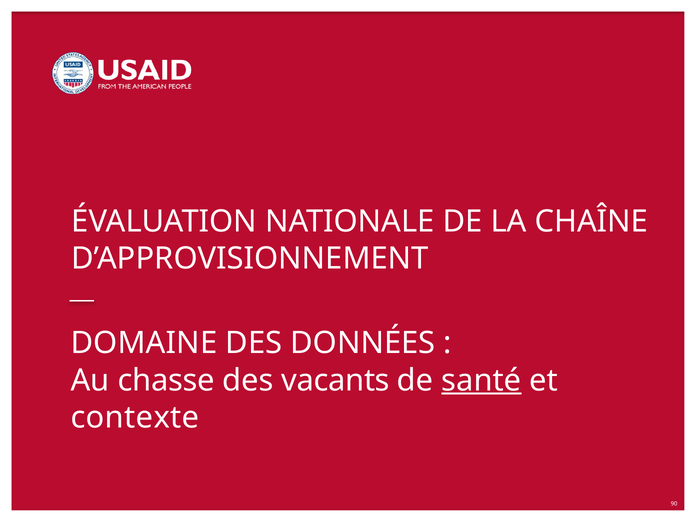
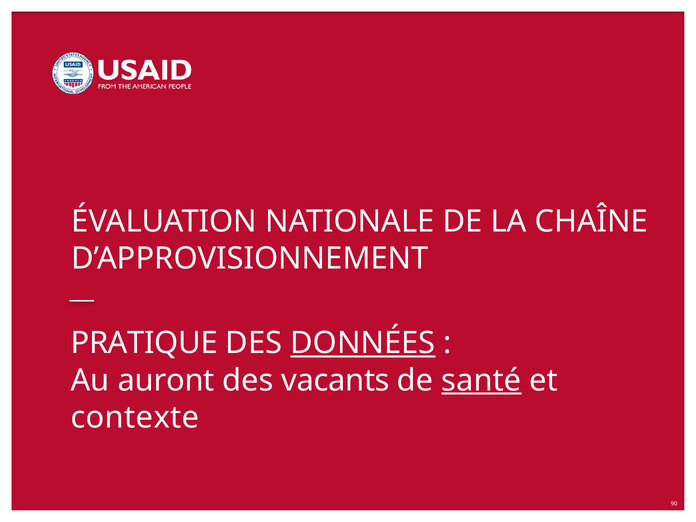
DOMAINE: DOMAINE -> PRATIQUE (144, 343)
DONNÉES underline: none -> present (363, 343)
chasse: chasse -> auront (166, 380)
